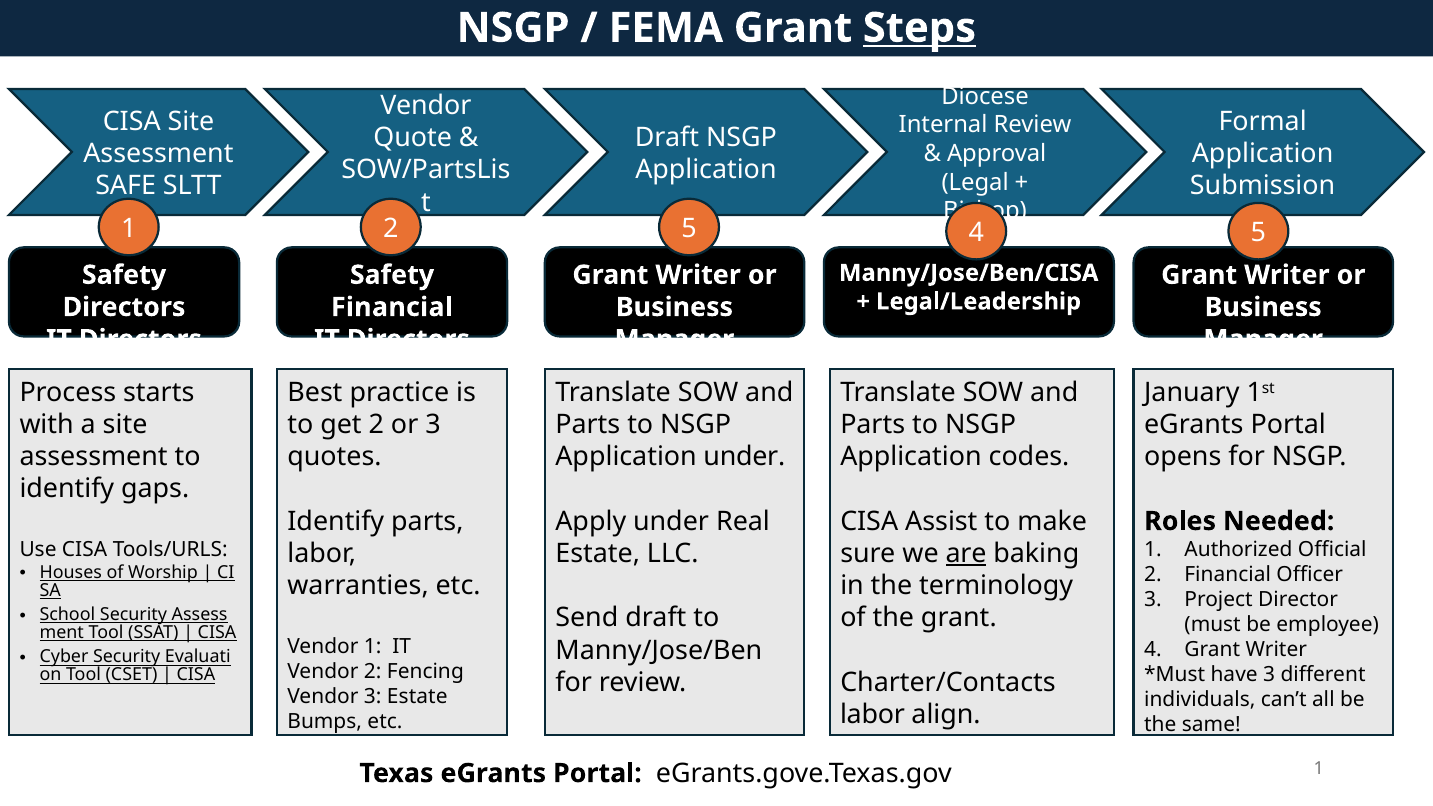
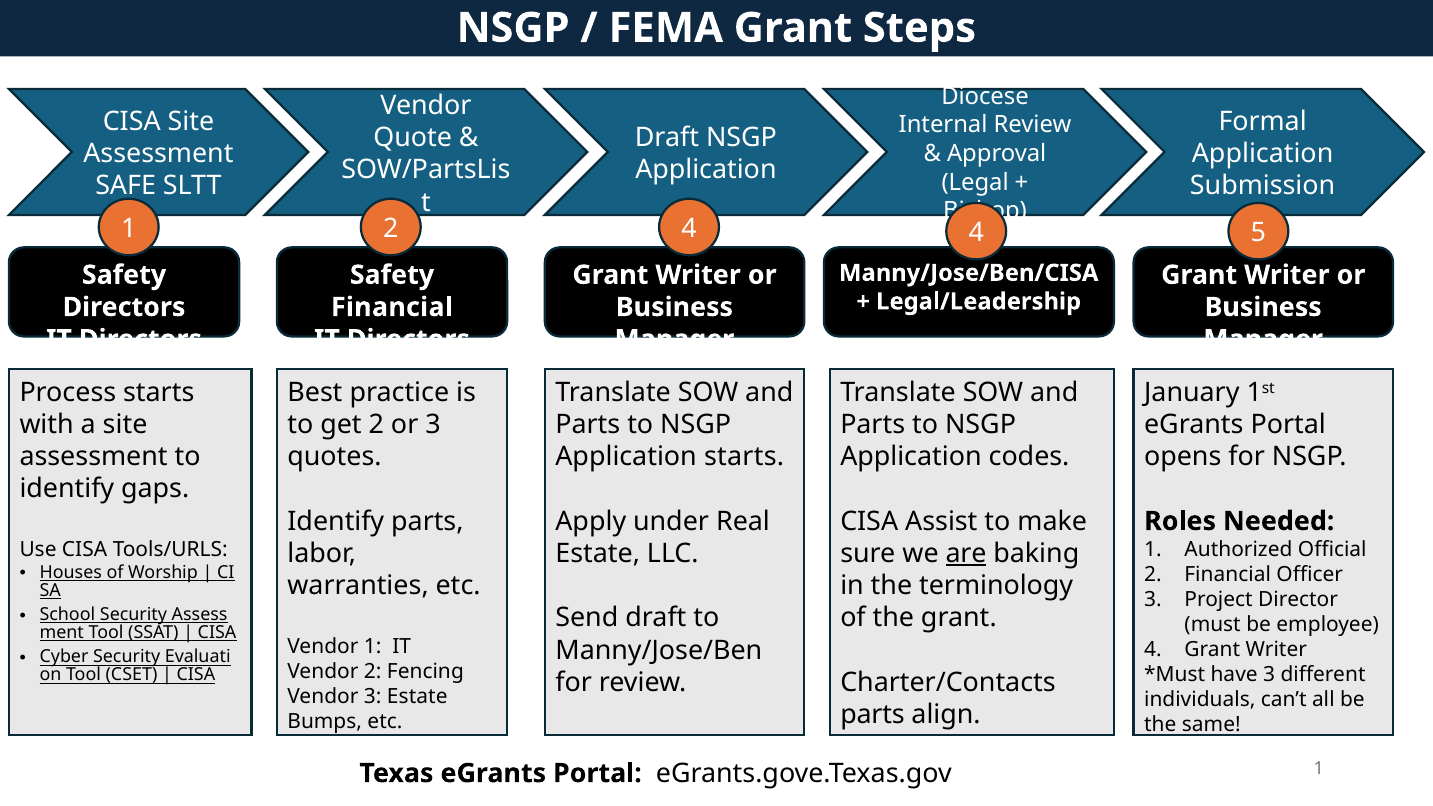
Steps underline: present -> none (919, 28)
2 5: 5 -> 4 (689, 229)
Application under: under -> starts (744, 457)
labor: labor -> parts (872, 715)
